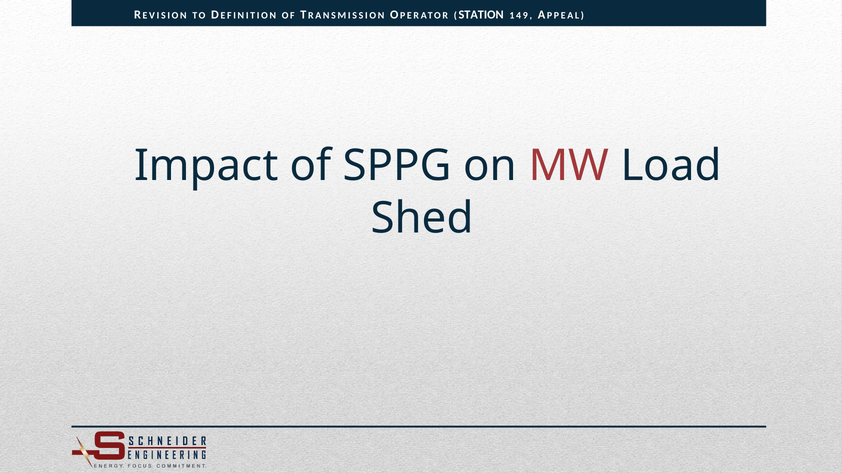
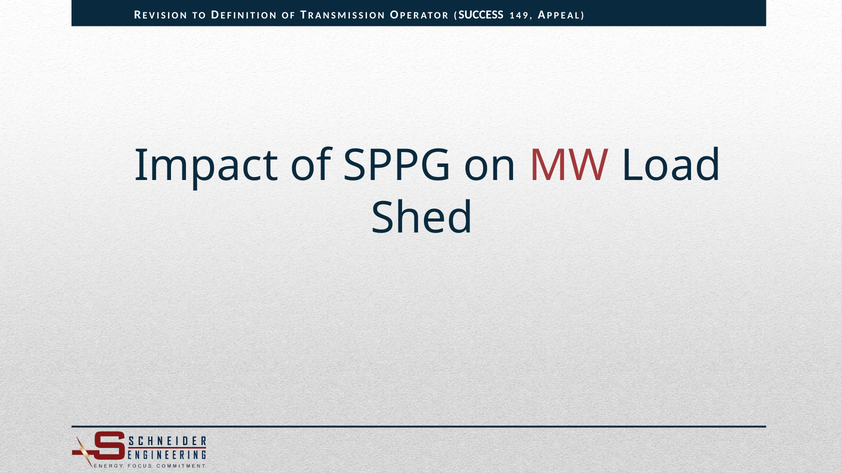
STATION: STATION -> SUCCESS (481, 15)
